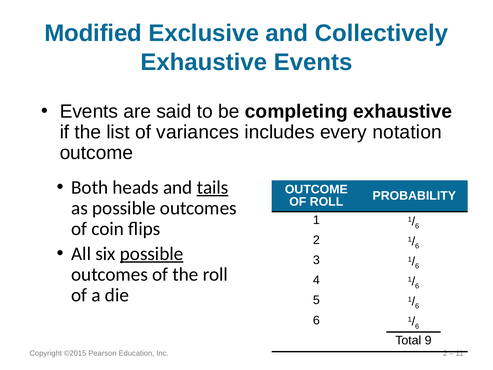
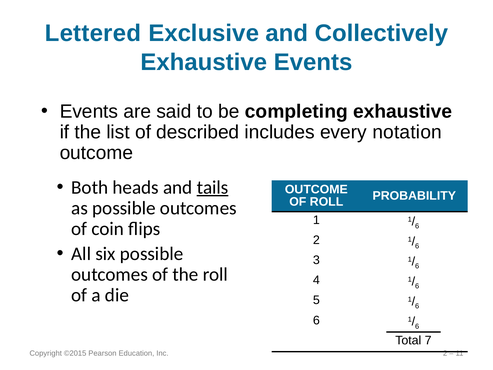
Modified: Modified -> Lettered (93, 33)
variances: variances -> described (198, 132)
possible underline: present -> none (152, 254)
9: 9 -> 7 (428, 340)
